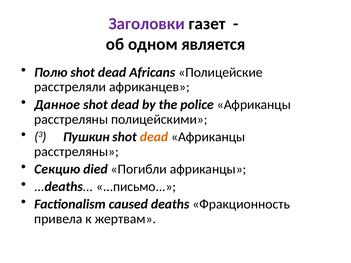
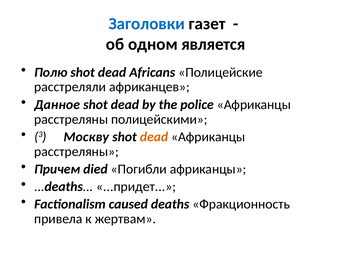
Заголовки colour: purple -> blue (147, 24)
Пушкин: Пушкин -> Москву (86, 137)
Секцию: Секцию -> Причем (57, 169)
...письмо: ...письмо -> ...придет (136, 187)
